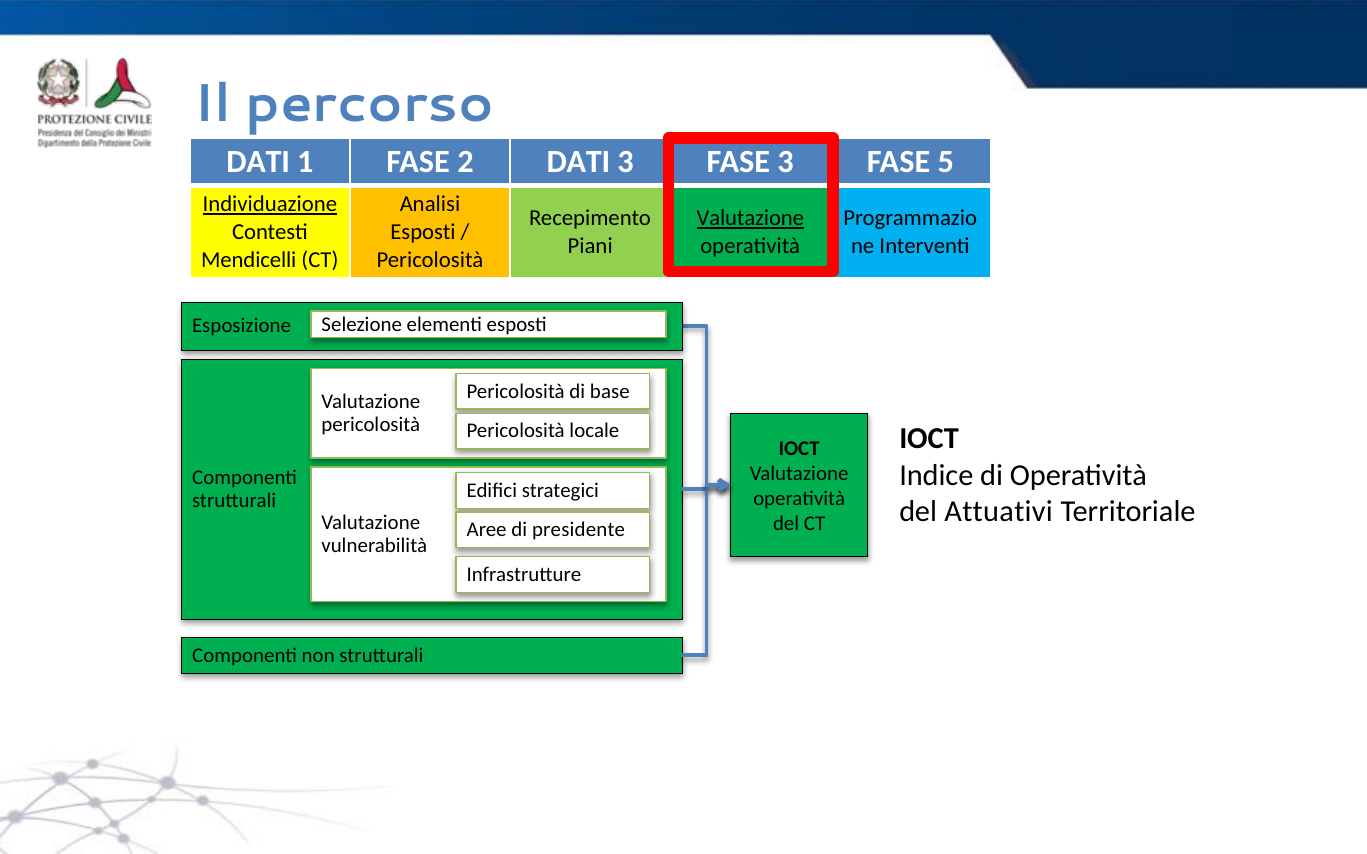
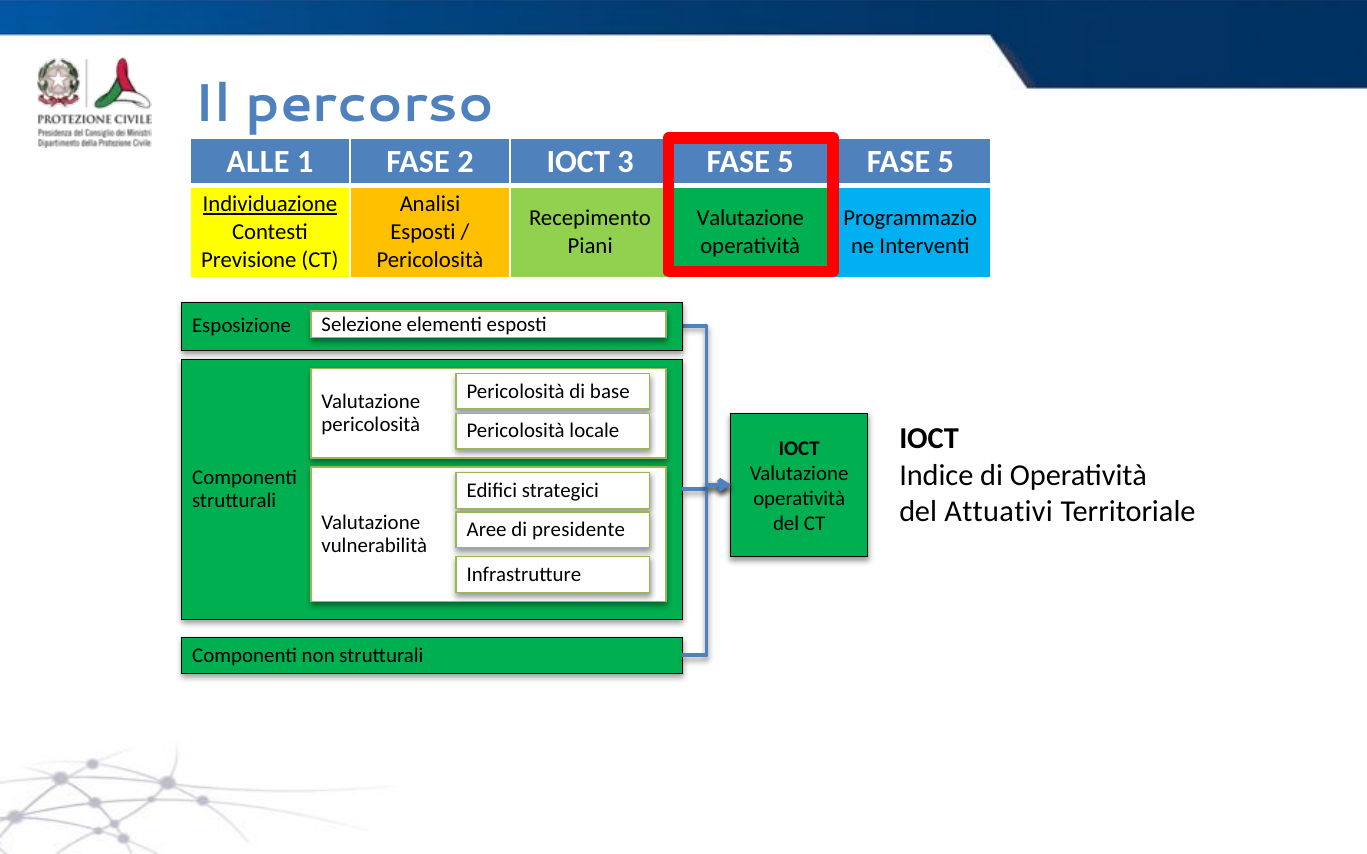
DATI: DATI -> ALLE (258, 162)
2 DATI: DATI -> IOCT (578, 162)
3 FASE 3: 3 -> 5 (786, 162)
Valutazione underline: present -> none (750, 218)
Mendicelli: Mendicelli -> Previsione (249, 260)
